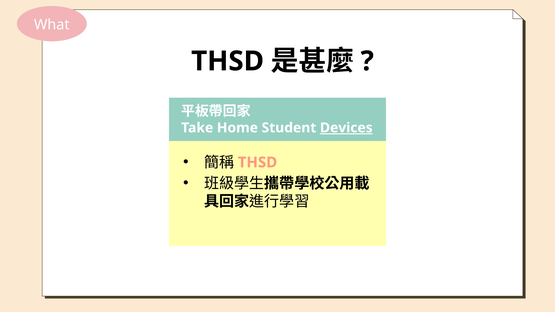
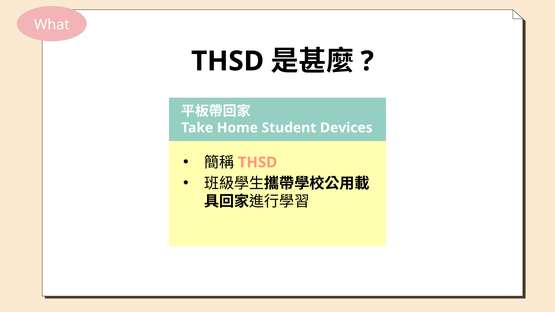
Devices underline: present -> none (346, 128)
